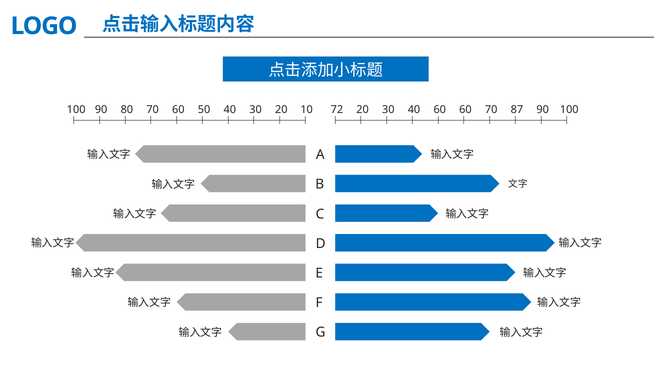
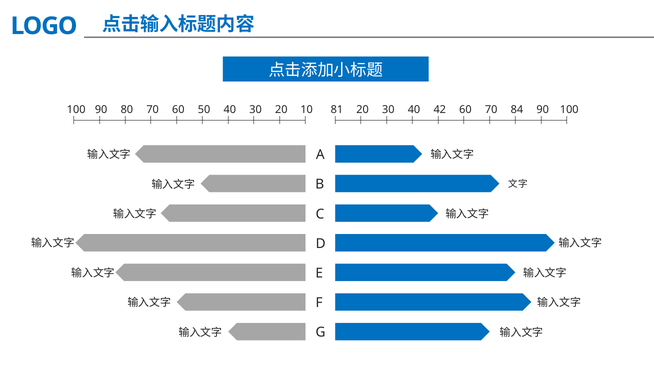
72: 72 -> 81 (337, 110)
40 60: 60 -> 42 (440, 110)
87: 87 -> 84 (517, 110)
